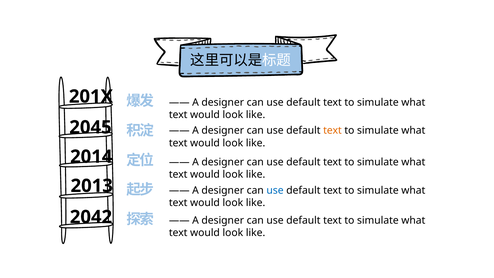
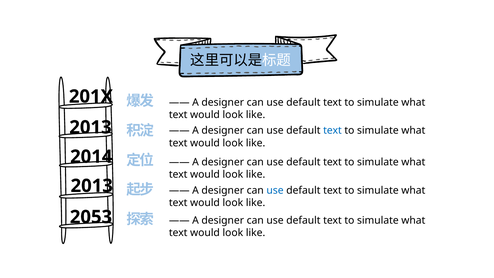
2045: 2045 -> 2013 (90, 127)
text colour: orange -> blue (332, 131)
2042: 2042 -> 2053 (91, 217)
